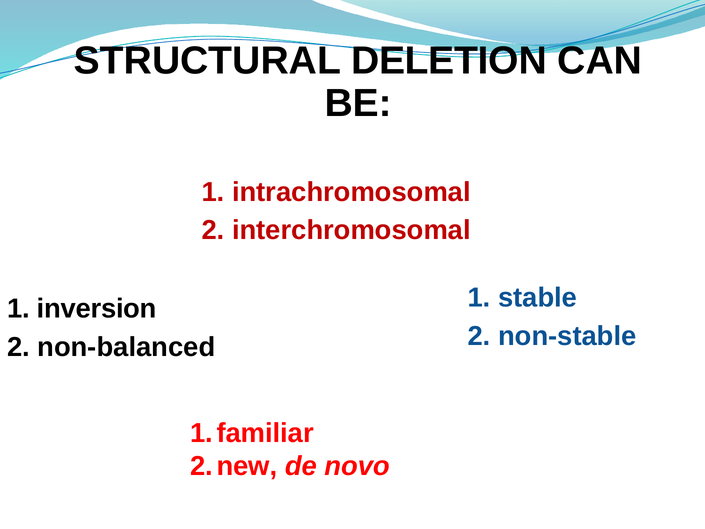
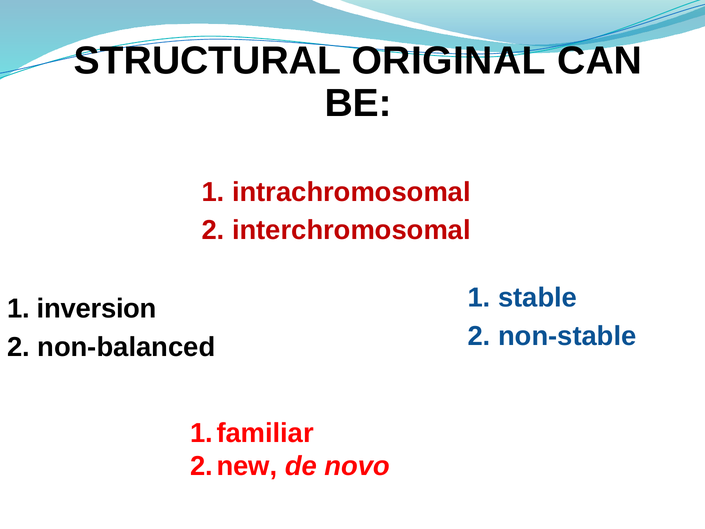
DELETION: DELETION -> ORIGINAL (449, 61)
